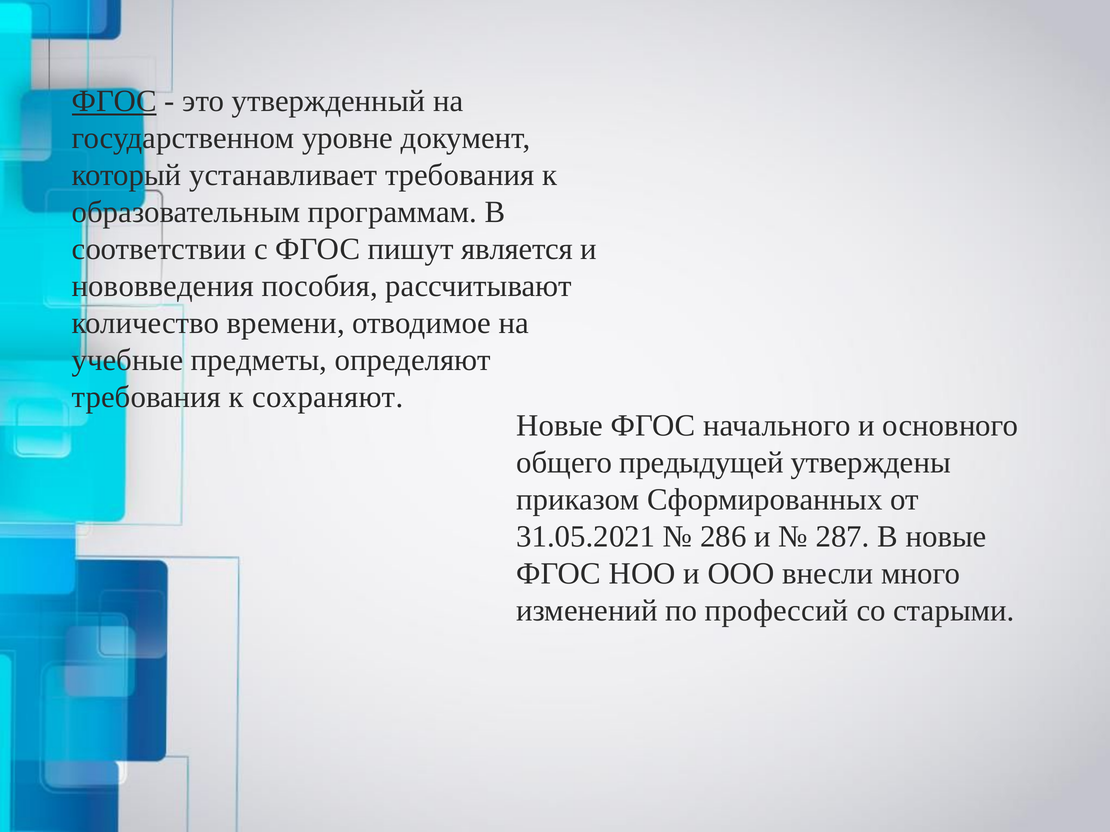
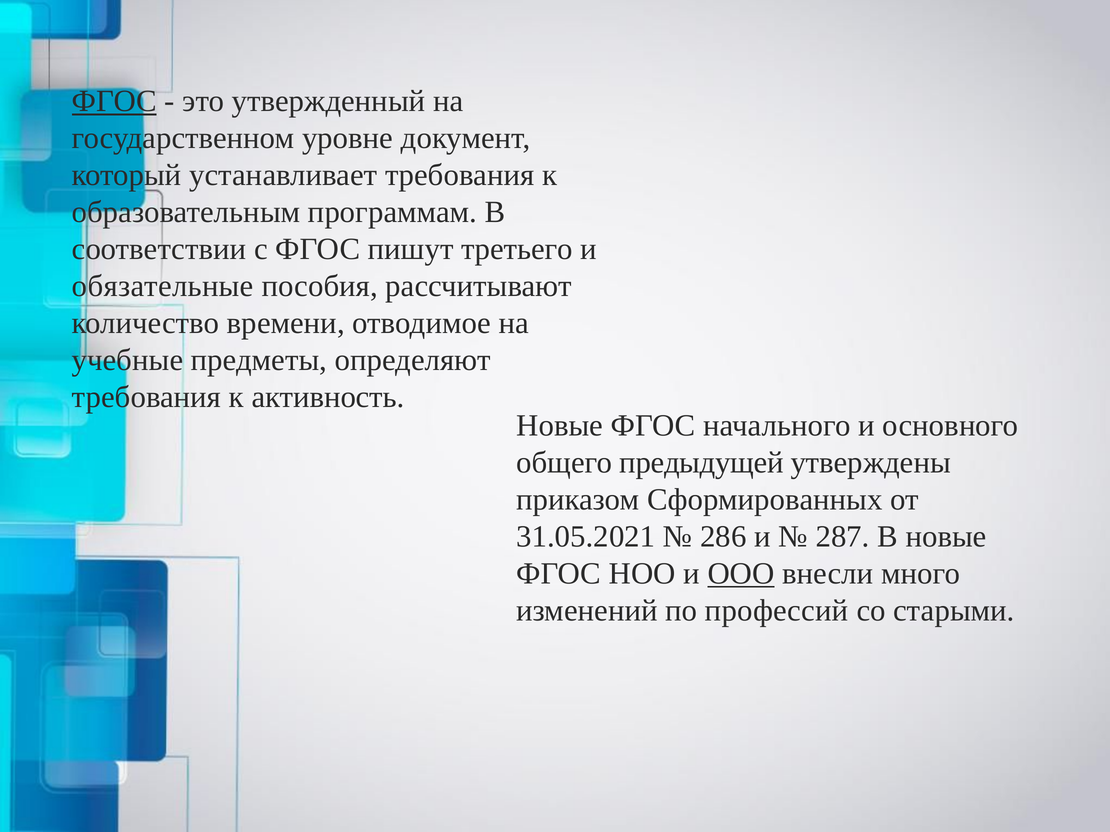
является: является -> третьего (517, 249)
нововведения: нововведения -> обязательные (163, 286)
сохраняют: сохраняют -> активность (328, 397)
ООО underline: none -> present (741, 574)
